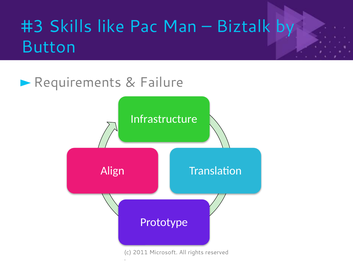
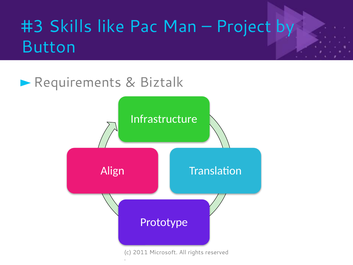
Biztalk: Biztalk -> Project (244, 26)
Failure: Failure -> Biztalk (162, 82)
